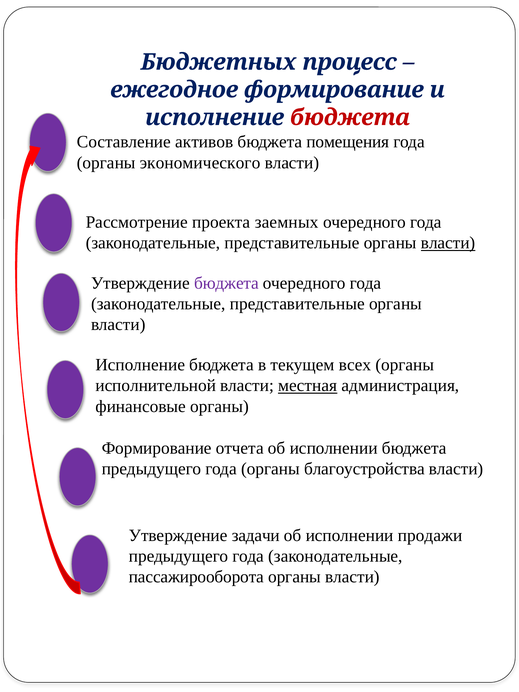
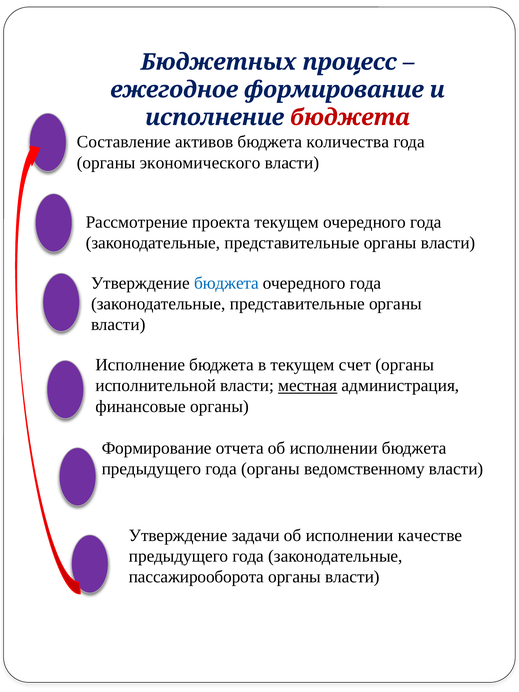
помещения: помещения -> количества (348, 142)
проекта заемных: заемных -> текущем (287, 222)
власти underline: present -> none (448, 243)
бюджета colour: purple -> blue (226, 283)
всех: всех -> счет (355, 365)
благоустройства: благоустройства -> ведомственному (364, 469)
продажи: продажи -> качестве (430, 535)
